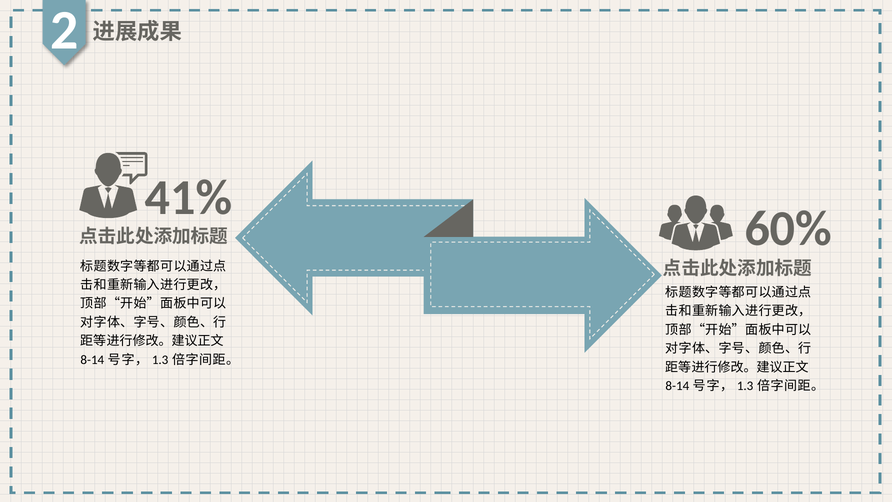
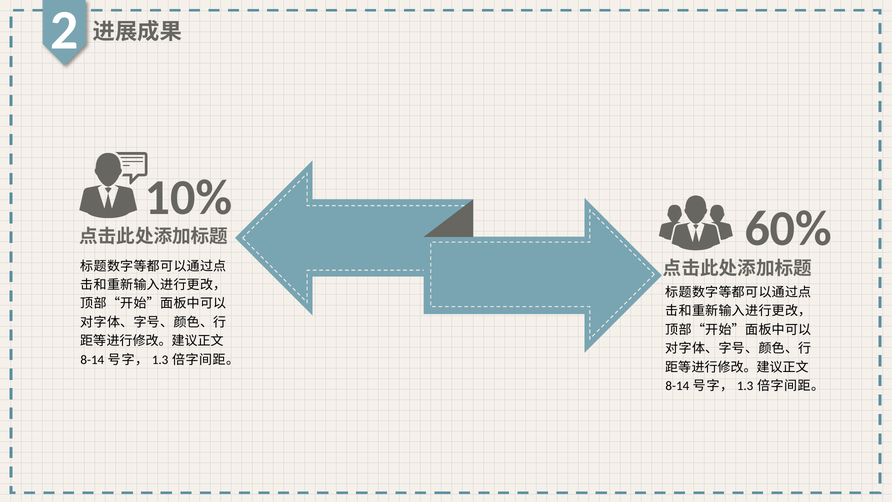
41%: 41% -> 10% (189, 198)
